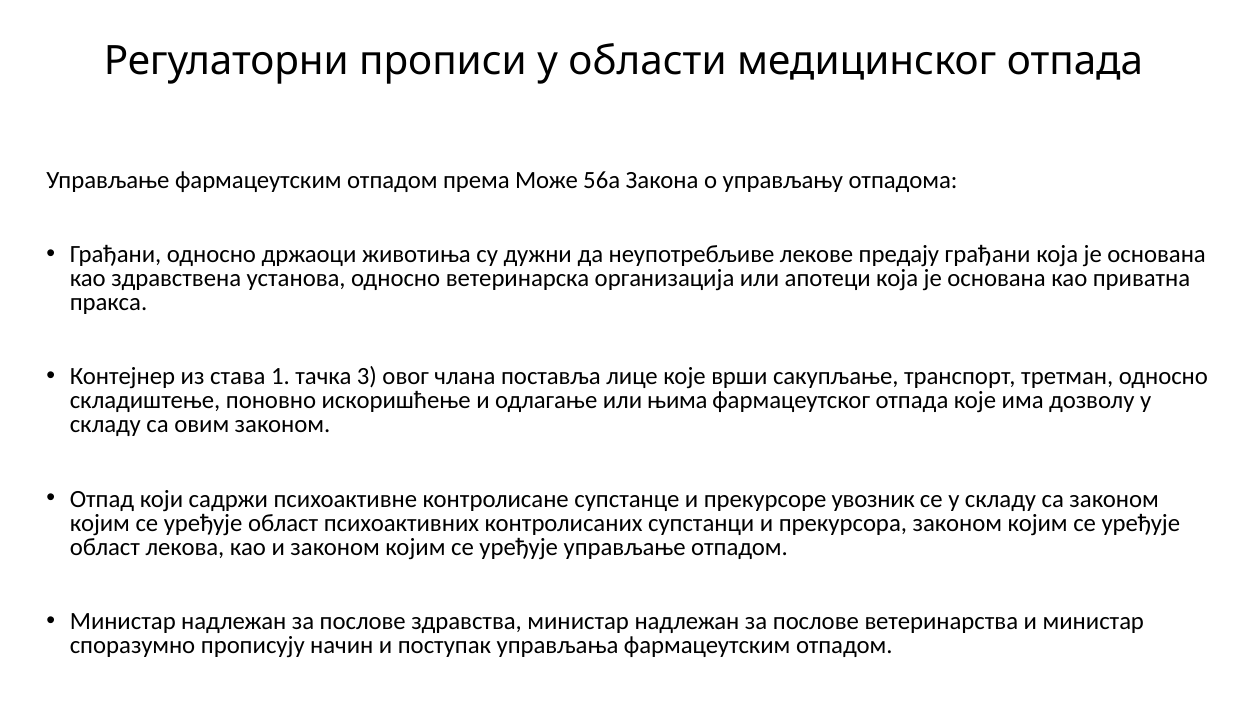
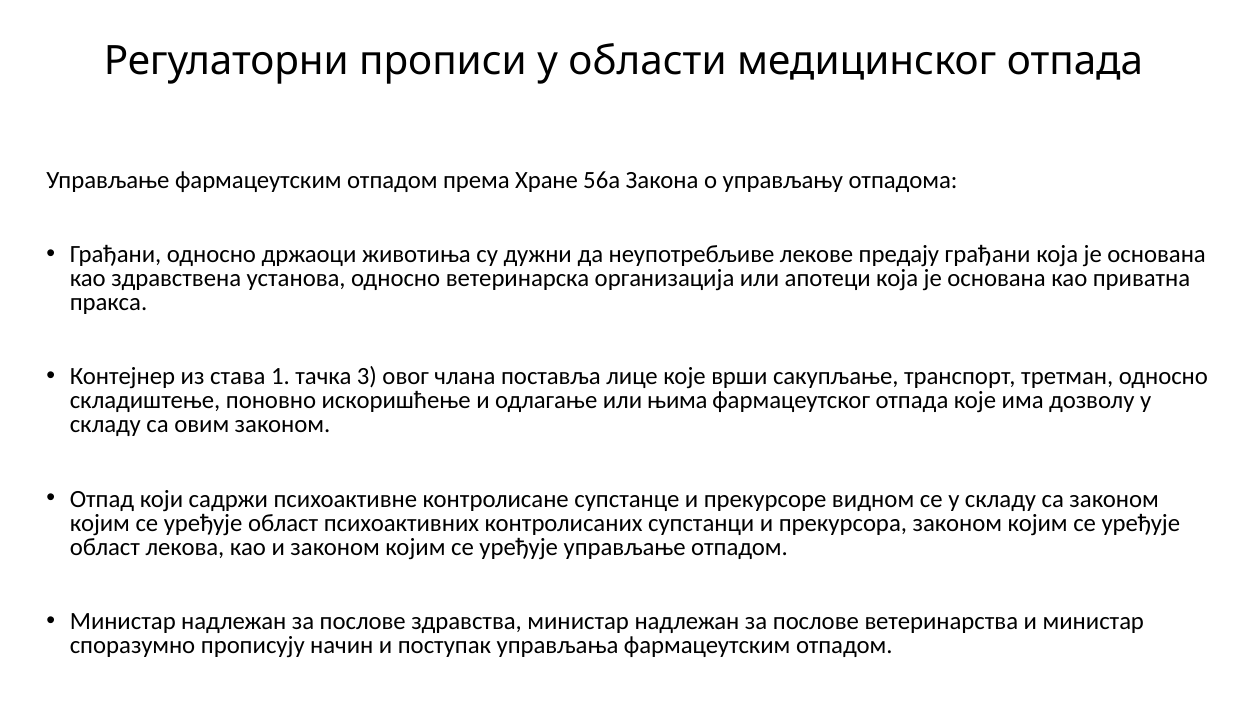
Може: Може -> Хране (547, 180)
увозник: увозник -> видном (873, 499)
